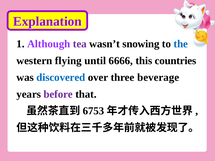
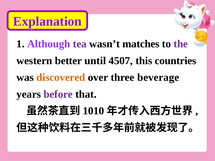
snowing: snowing -> matches (141, 44)
the colour: blue -> purple (181, 44)
flying: flying -> better (68, 61)
6666: 6666 -> 4507 (121, 61)
discovered colour: blue -> orange (61, 78)
6753: 6753 -> 1010 (93, 111)
